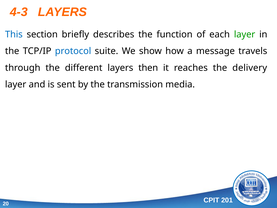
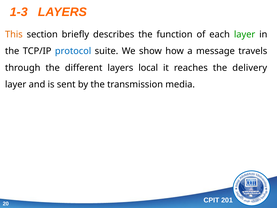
4-3: 4-3 -> 1-3 (19, 12)
This colour: blue -> orange (14, 34)
then: then -> local (148, 68)
